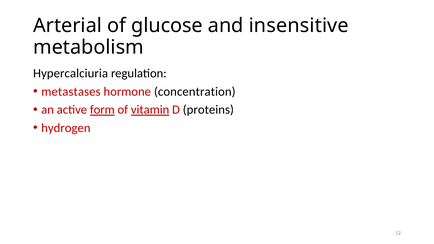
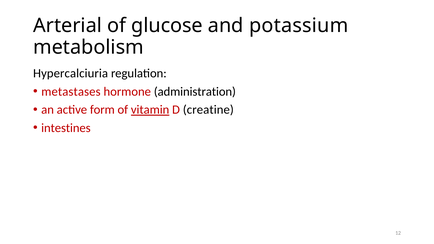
insensitive: insensitive -> potassium (299, 26)
concentration: concentration -> administration (195, 92)
form underline: present -> none (102, 110)
proteins: proteins -> creatine (208, 110)
hydrogen: hydrogen -> intestines (66, 128)
